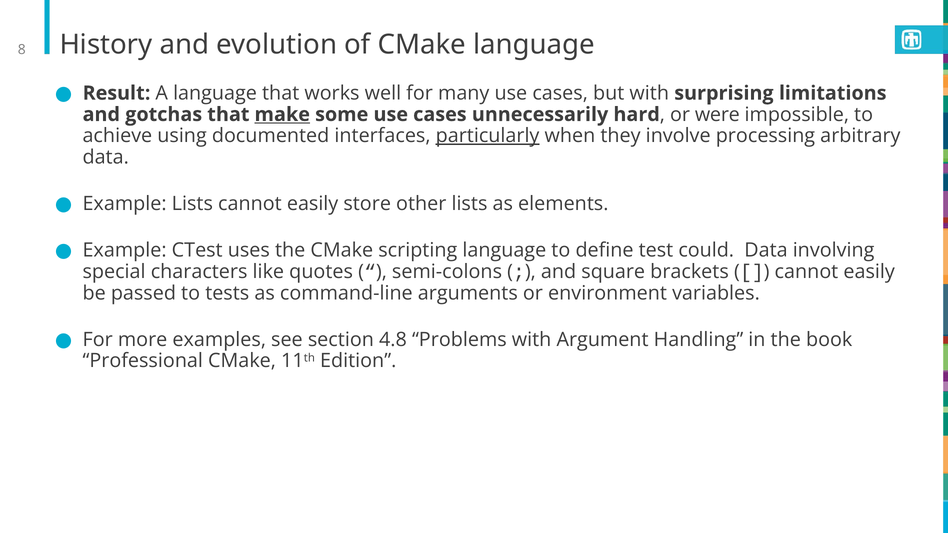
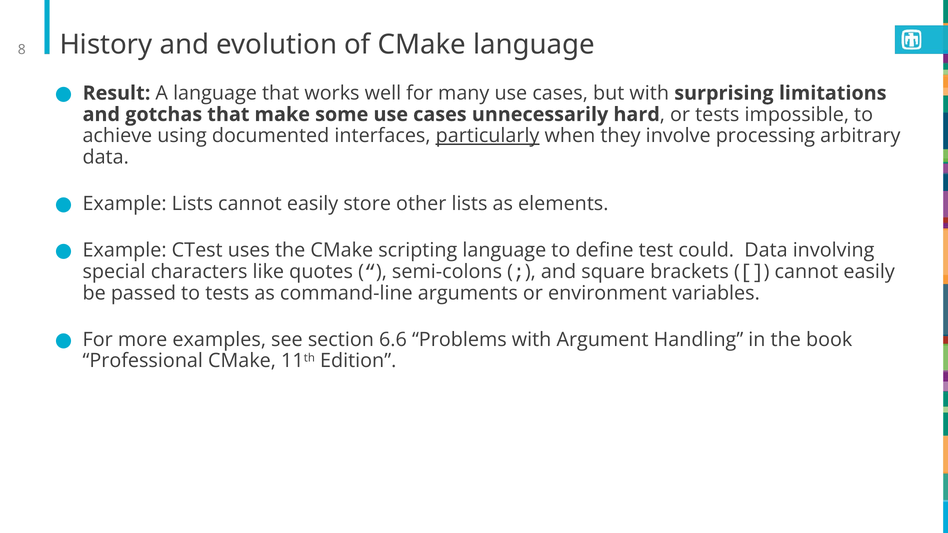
make underline: present -> none (282, 115)
or were: were -> tests (717, 115)
4.8: 4.8 -> 6.6 (393, 340)
